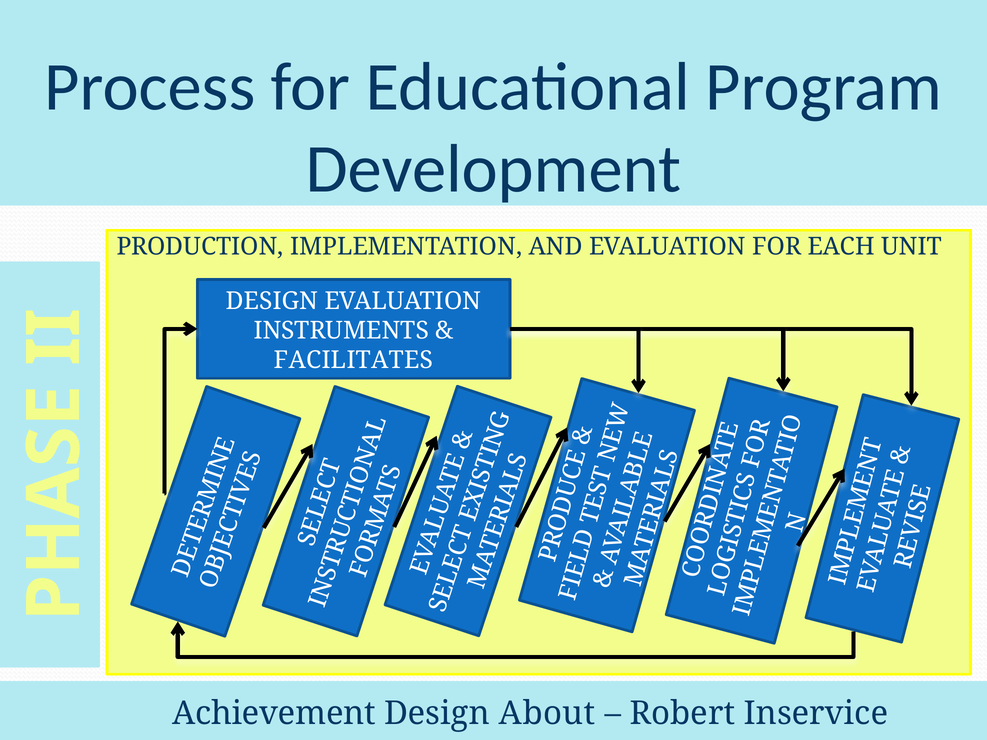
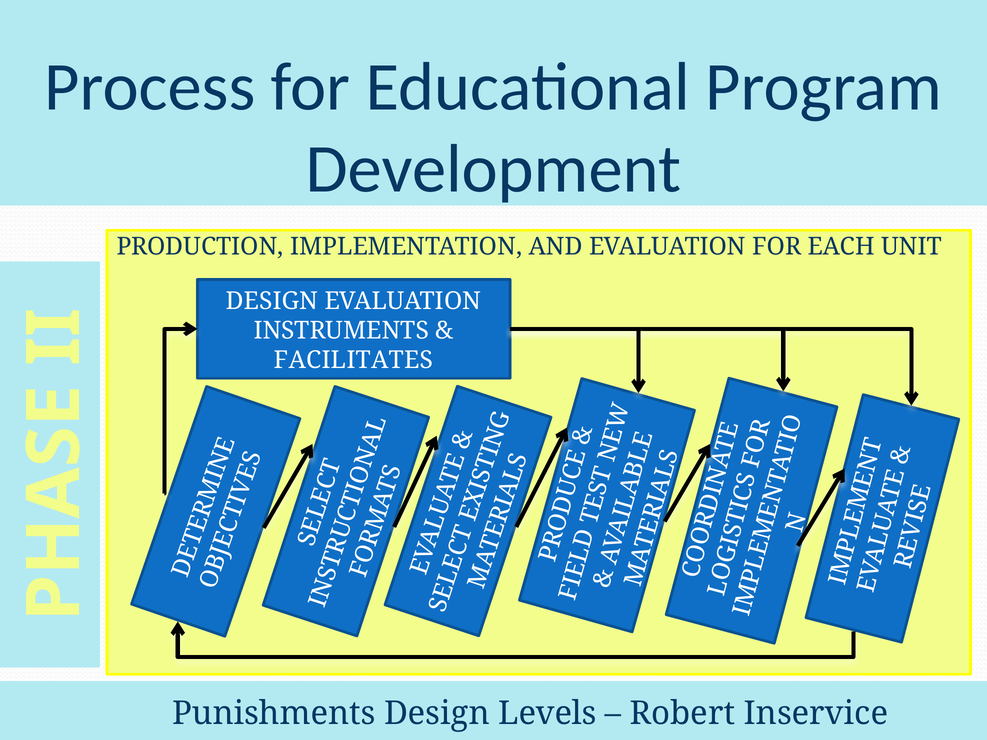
Achievement: Achievement -> Punishments (274, 714)
About: About -> Levels (547, 714)
